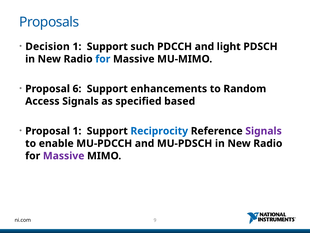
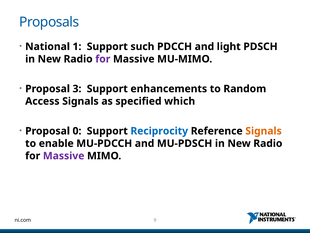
Decision: Decision -> National (48, 46)
for colour: blue -> purple (103, 59)
6: 6 -> 3 (77, 89)
based: based -> which (180, 101)
Proposal 1: 1 -> 0 (77, 131)
Signals colour: purple -> orange (264, 131)
